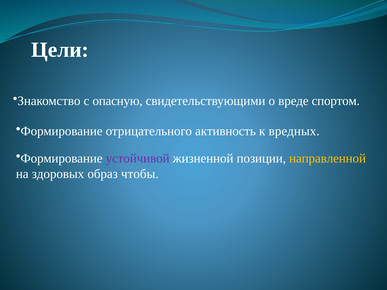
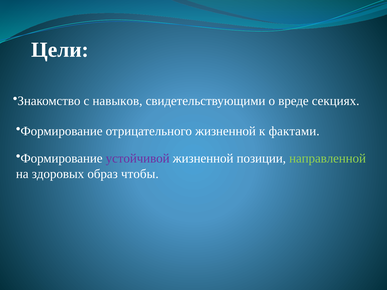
опасную: опасную -> навыков (117, 101)
спортом: спортом -> секциях (336, 101)
отрицательного активность: активность -> жизненной (225, 131)
вредных: вредных -> фактами (294, 131)
направленной colour: yellow -> light green (328, 159)
